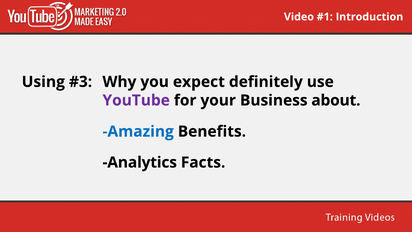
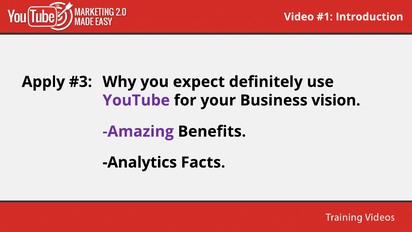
Using: Using -> Apply (43, 82)
about: about -> vision (336, 100)
Amazing colour: blue -> purple (138, 131)
